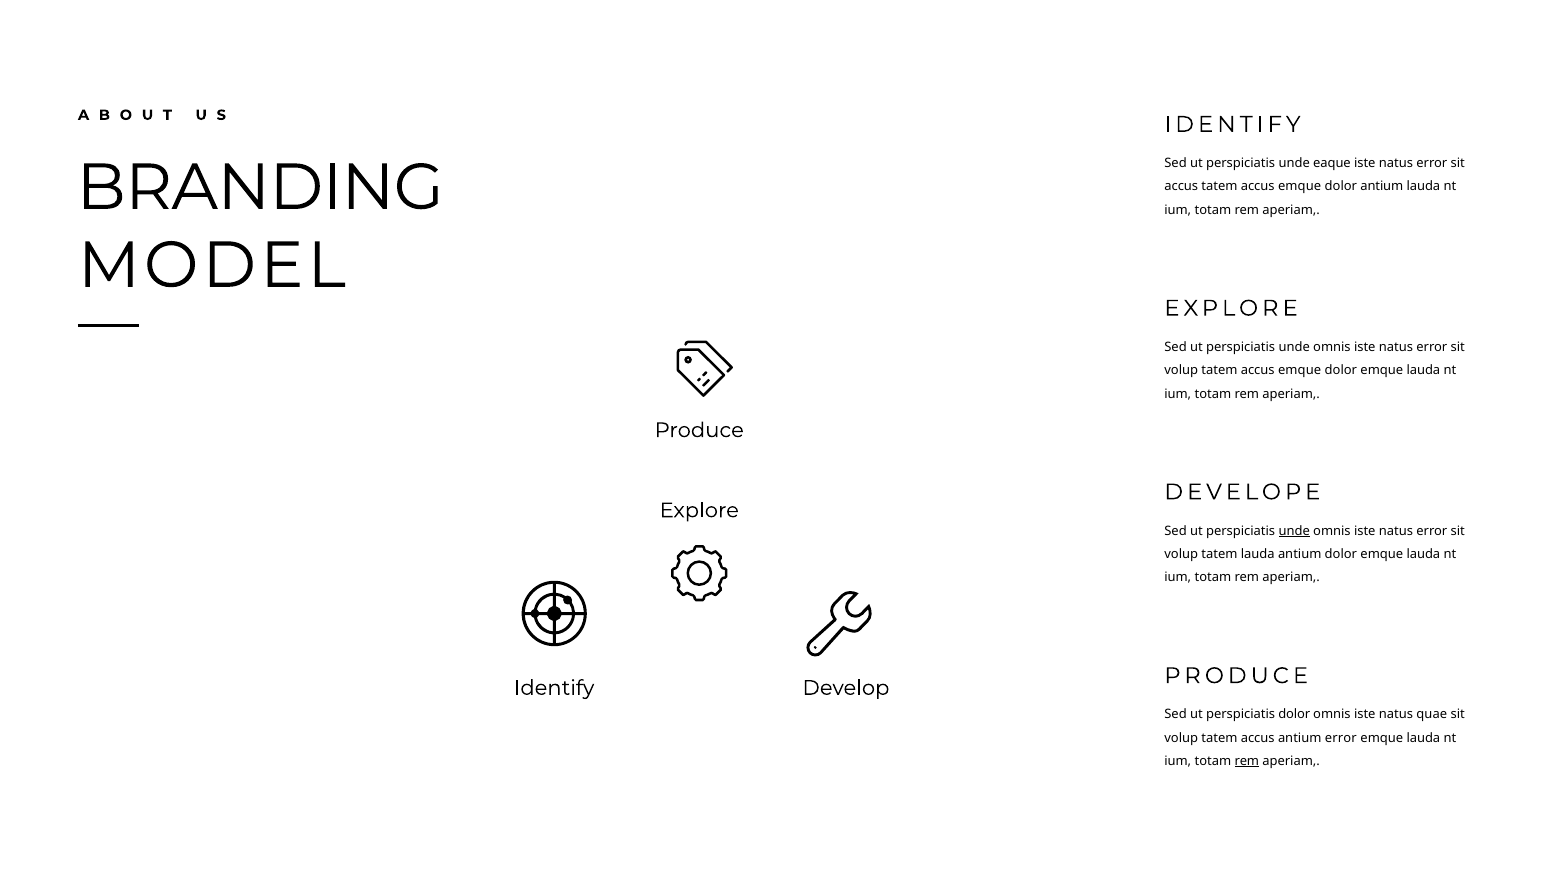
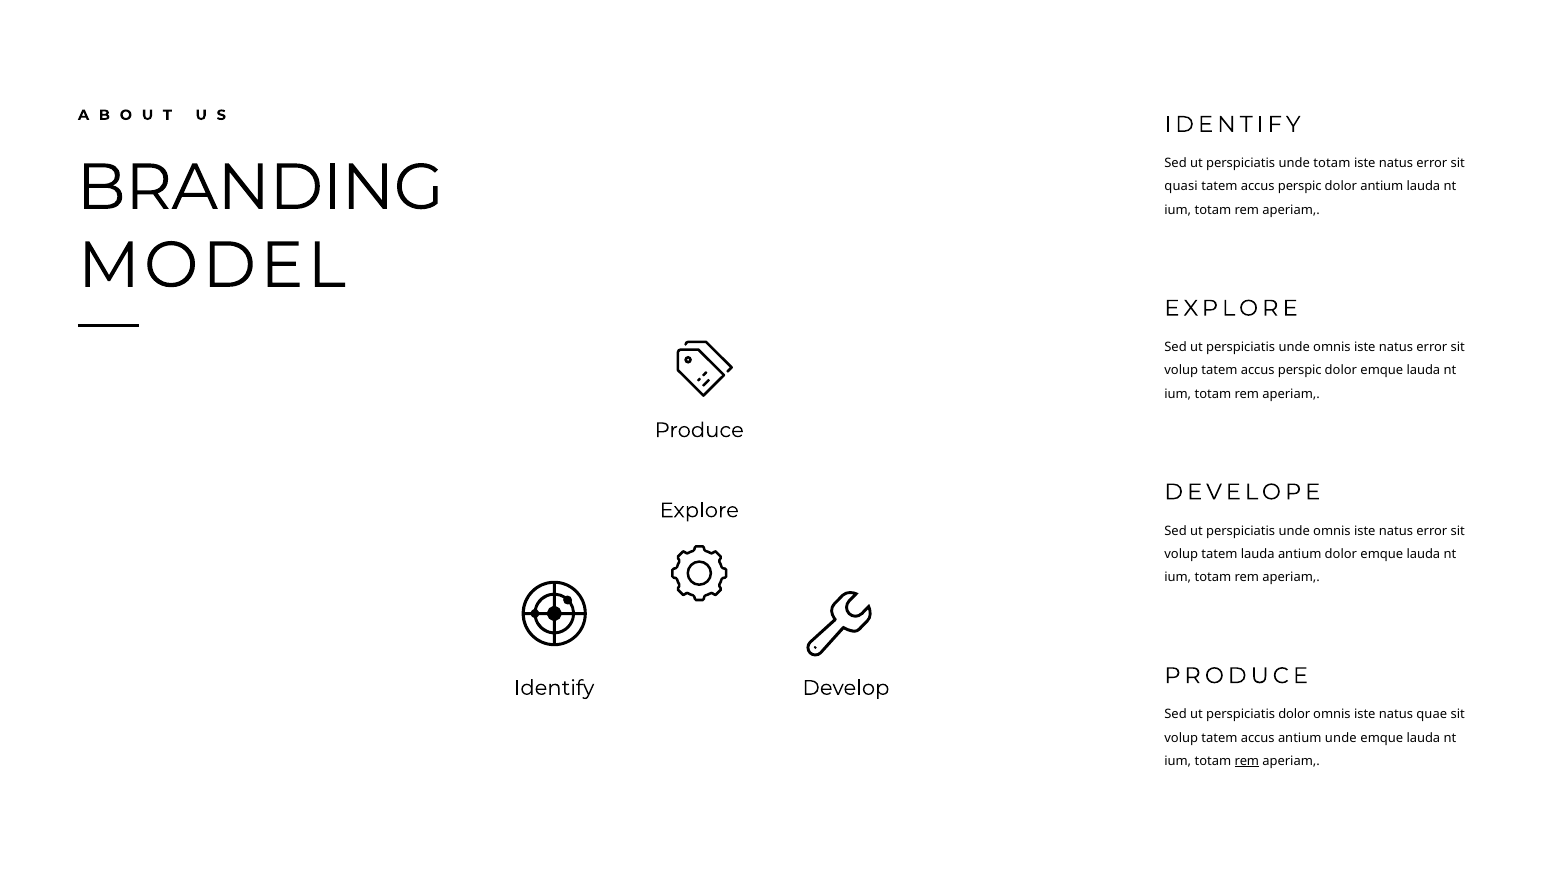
unde eaque: eaque -> totam (1332, 163)
accus: accus -> quasi (1181, 187)
emque: emque -> perspic (1300, 187)
volup tatem accus emque: emque -> perspic (1300, 370)
unde underline: present -> none (1294, 531)
antium error: error -> unde (1341, 738)
